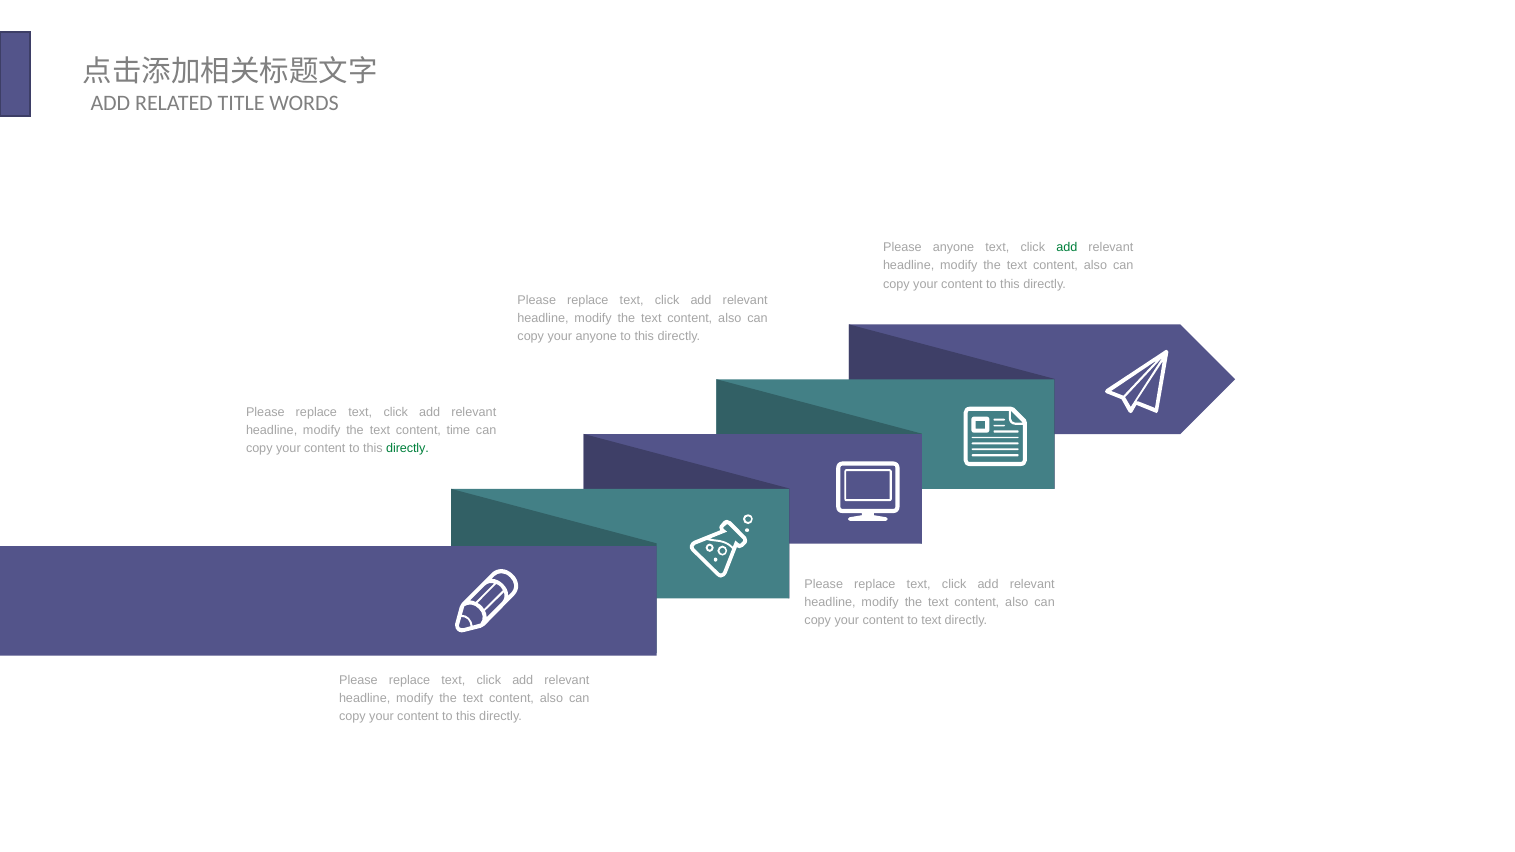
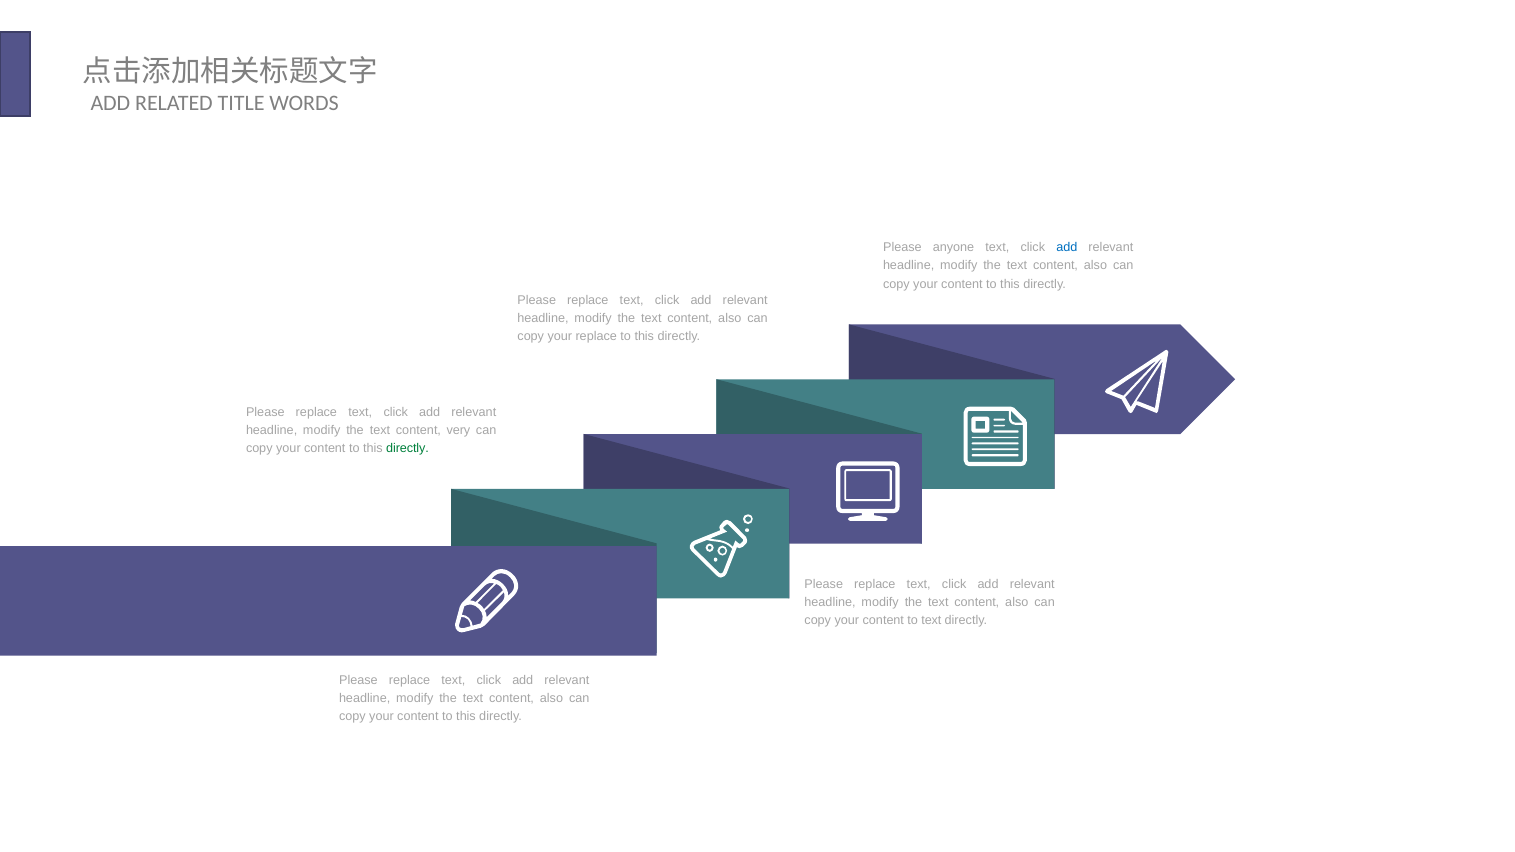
add colour: green -> blue (1067, 248)
your anyone: anyone -> replace (596, 337)
time: time -> very (458, 431)
